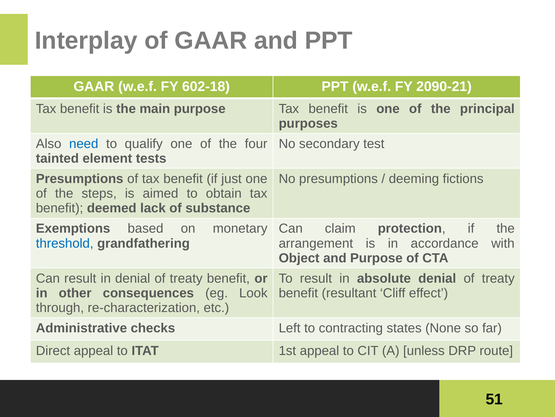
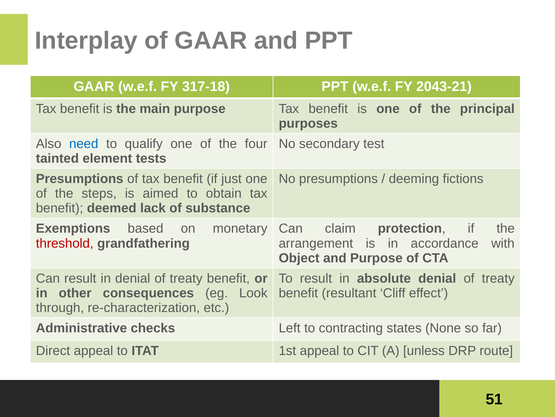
602-18: 602-18 -> 317-18 (206, 86)
2090-21: 2090-21 -> 2043-21 (444, 86)
threshold colour: blue -> red (65, 243)
